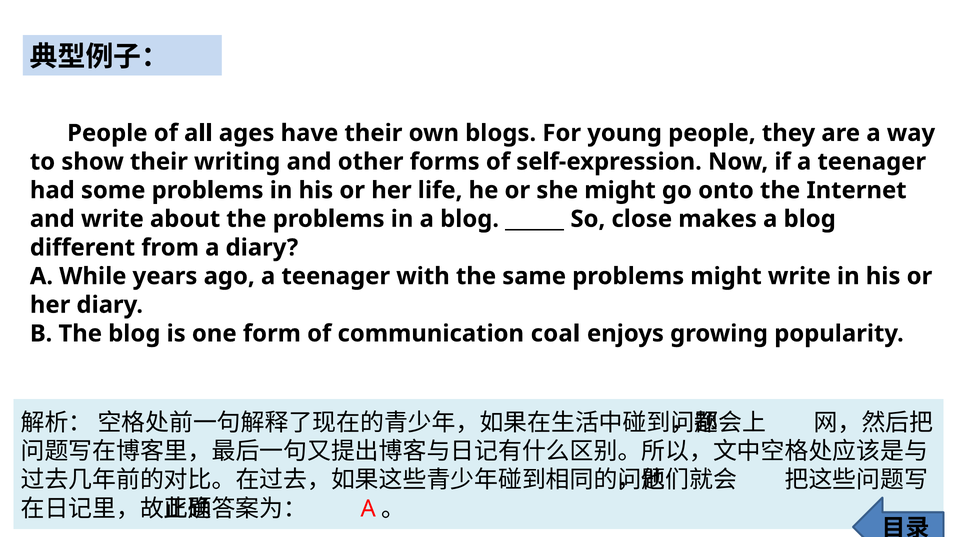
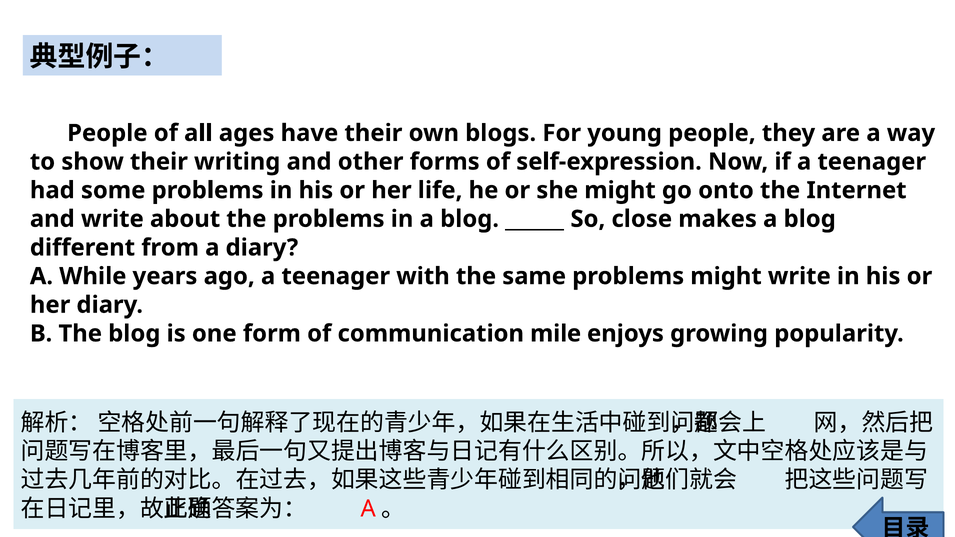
coal: coal -> mile (556, 334)
